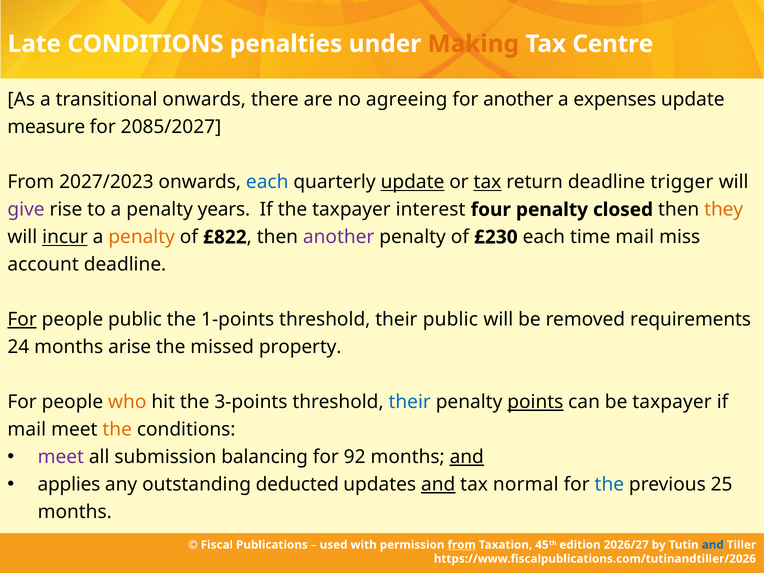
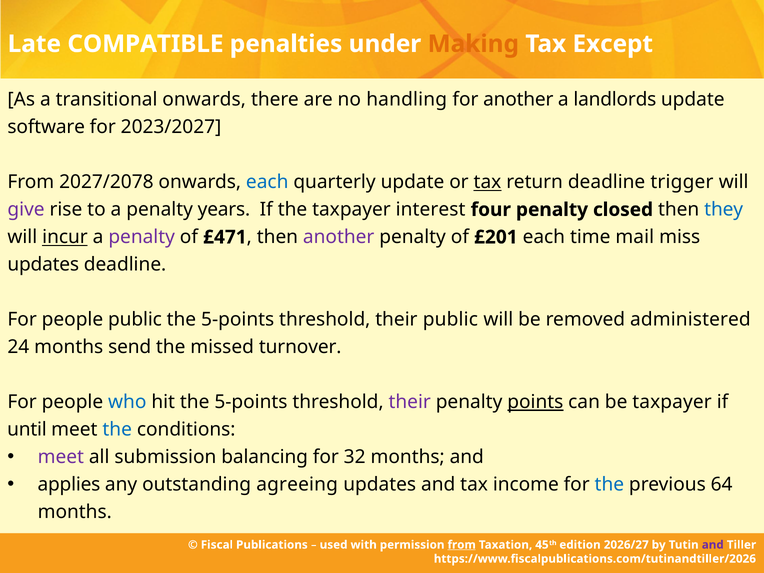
Late CONDITIONS: CONDITIONS -> COMPATIBLE (145, 44)
Centre: Centre -> Except (613, 44)
agreeing: agreeing -> handling (407, 100)
expenses: expenses -> landlords (615, 100)
measure: measure -> software (46, 127)
2085/2027: 2085/2027 -> 2023/2027 (171, 127)
2027/2023: 2027/2023 -> 2027/2078 (106, 182)
update underline: present -> none (412, 182)
they colour: orange -> blue (724, 210)
penalty colour: orange -> purple (142, 237)
£822: £822 -> £471 (225, 237)
£230: £230 -> £201 (496, 237)
account: account -> updates (43, 265)
For underline: present -> none (22, 320)
1-points: 1-points -> 5-points (238, 320)
requirements: requirements -> administered (690, 320)
arise: arise -> send (130, 347)
property: property -> turnover (300, 347)
who colour: orange -> blue (127, 402)
hit the 3-points: 3-points -> 5-points (251, 402)
their colour: blue -> purple (410, 402)
mail: mail -> until (27, 430)
the colour: orange -> blue (117, 430)
92: 92 -> 32 (355, 457)
and underline: present -> none (467, 457)
deducted: deducted -> agreeing (297, 485)
and underline: present -> none (438, 485)
normal: normal -> income (526, 485)
25: 25 -> 64 (722, 485)
and colour: blue -> purple (713, 545)
